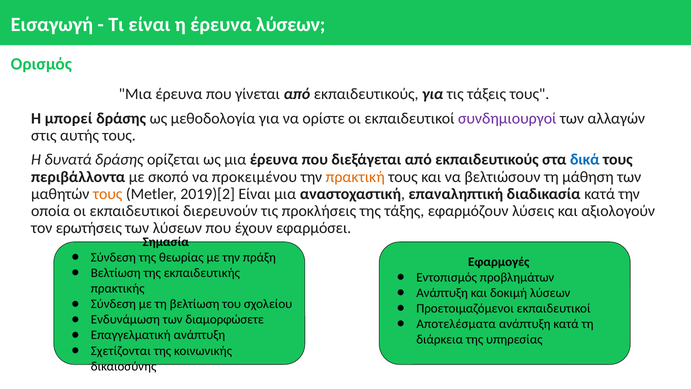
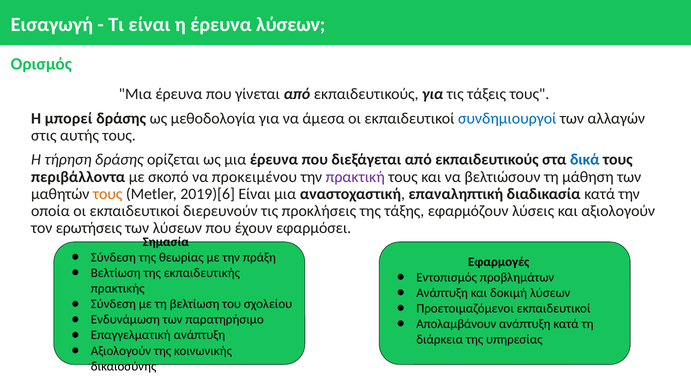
ορίστε: ορίστε -> άμεσα (324, 118)
συνδημιουργοί colour: purple -> blue (507, 118)
δυνατά: δυνατά -> τήρηση (68, 160)
πρακτική colour: orange -> purple (355, 177)
2019)[2: 2019)[2 -> 2019)[6 (208, 194)
διαμορφώσετε: διαμορφώσετε -> παρατηρήσιμο (225, 319)
Αποτελέσματα: Αποτελέσματα -> Απολαμβάνουν (456, 324)
Σχετίζονται: Σχετίζονται -> Αξιολογούν (121, 350)
